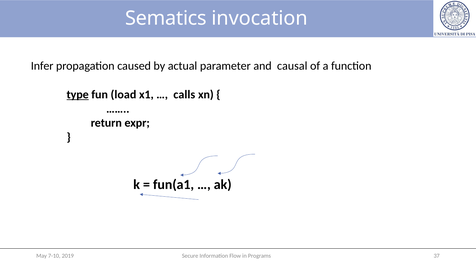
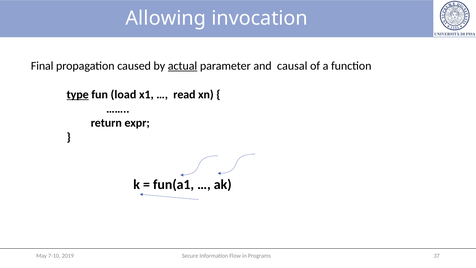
Sematics: Sematics -> Allowing (166, 18)
Infer: Infer -> Final (42, 66)
actual underline: none -> present (183, 66)
calls: calls -> read (184, 94)
